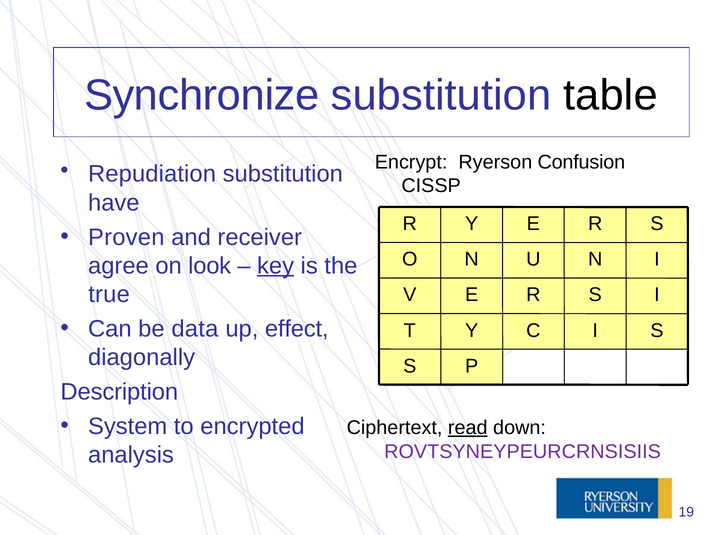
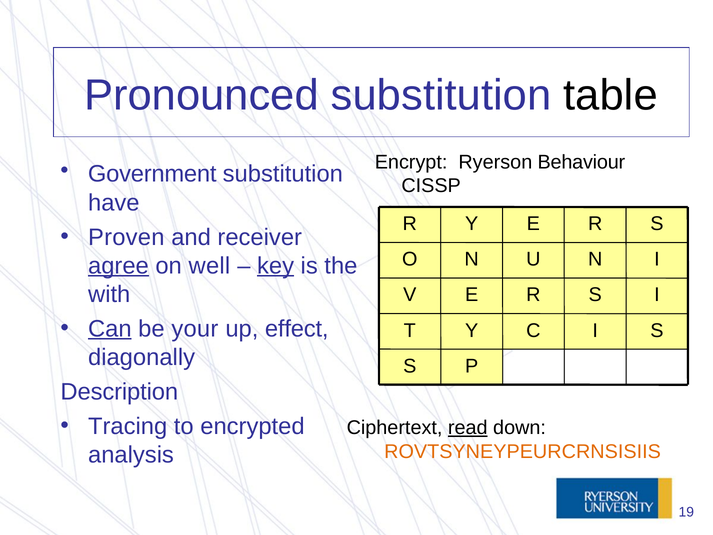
Synchronize: Synchronize -> Pronounced (201, 95)
Confusion: Confusion -> Behaviour (581, 162)
Repudiation: Repudiation -> Government (152, 174)
agree underline: none -> present (118, 266)
look: look -> well (209, 266)
true: true -> with (109, 294)
Can underline: none -> present (110, 329)
data: data -> your (195, 329)
System: System -> Tracing (128, 426)
ROVTSYNEYPEURCRNSISIIS colour: purple -> orange (523, 451)
